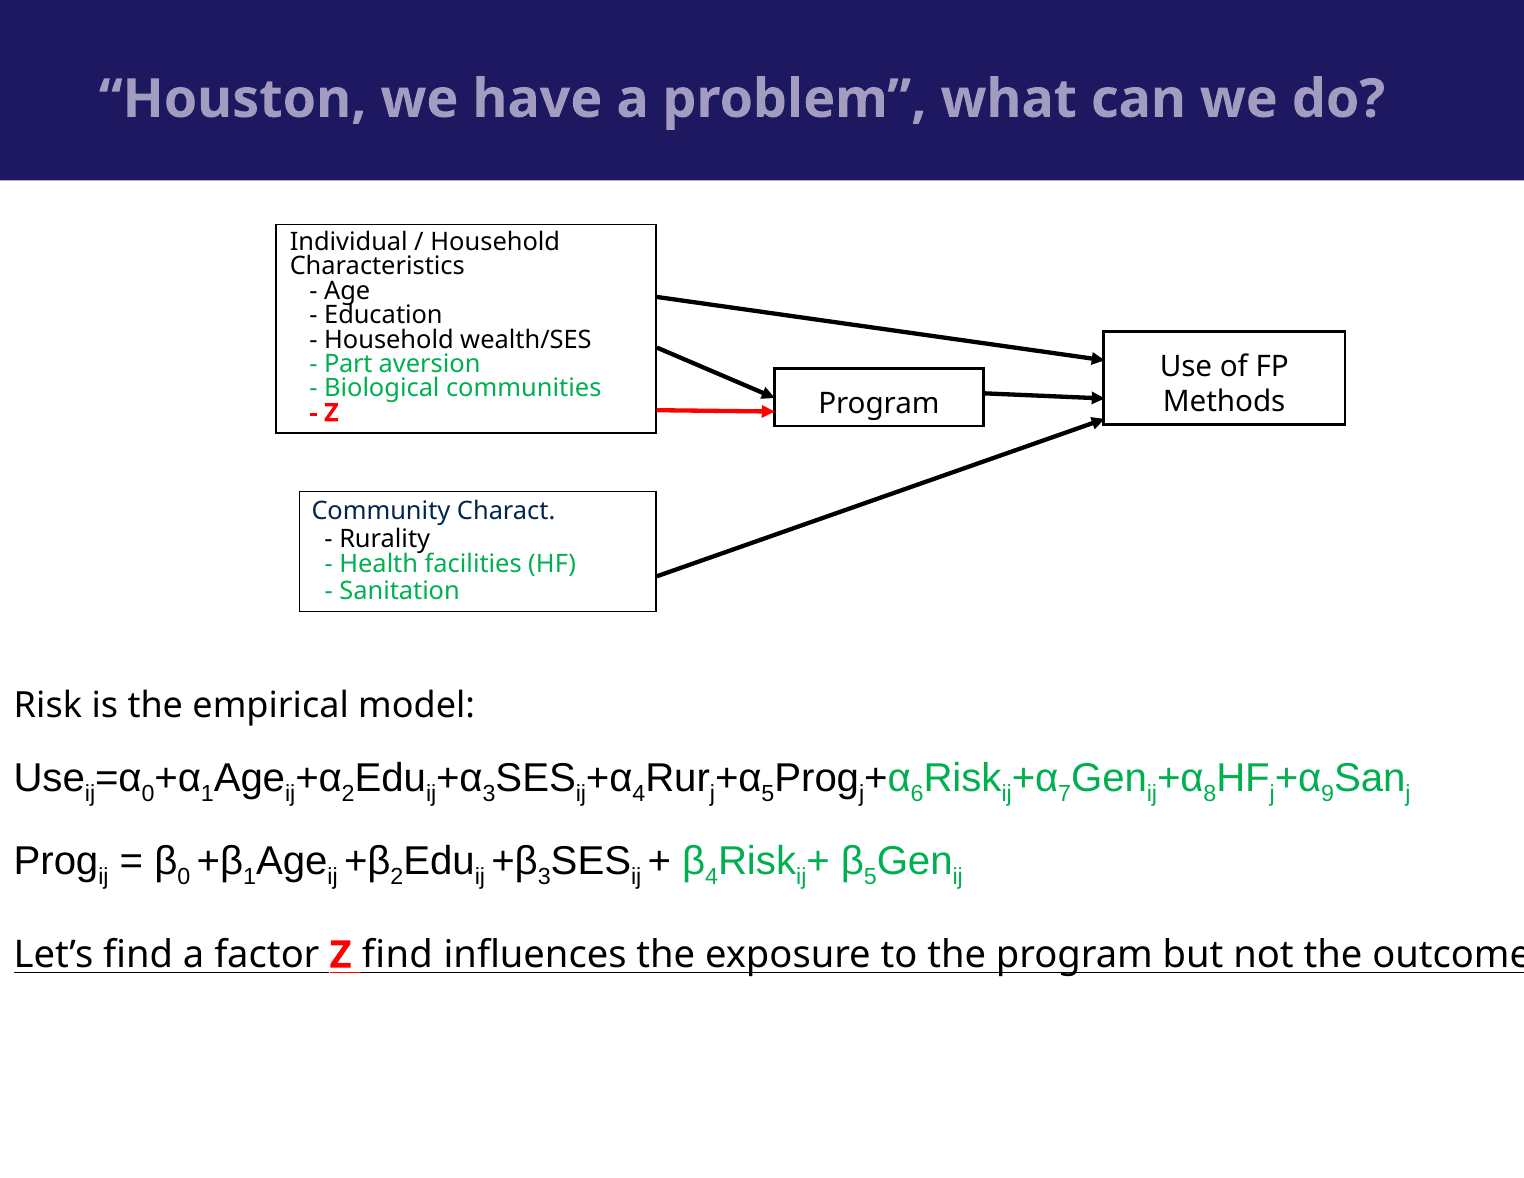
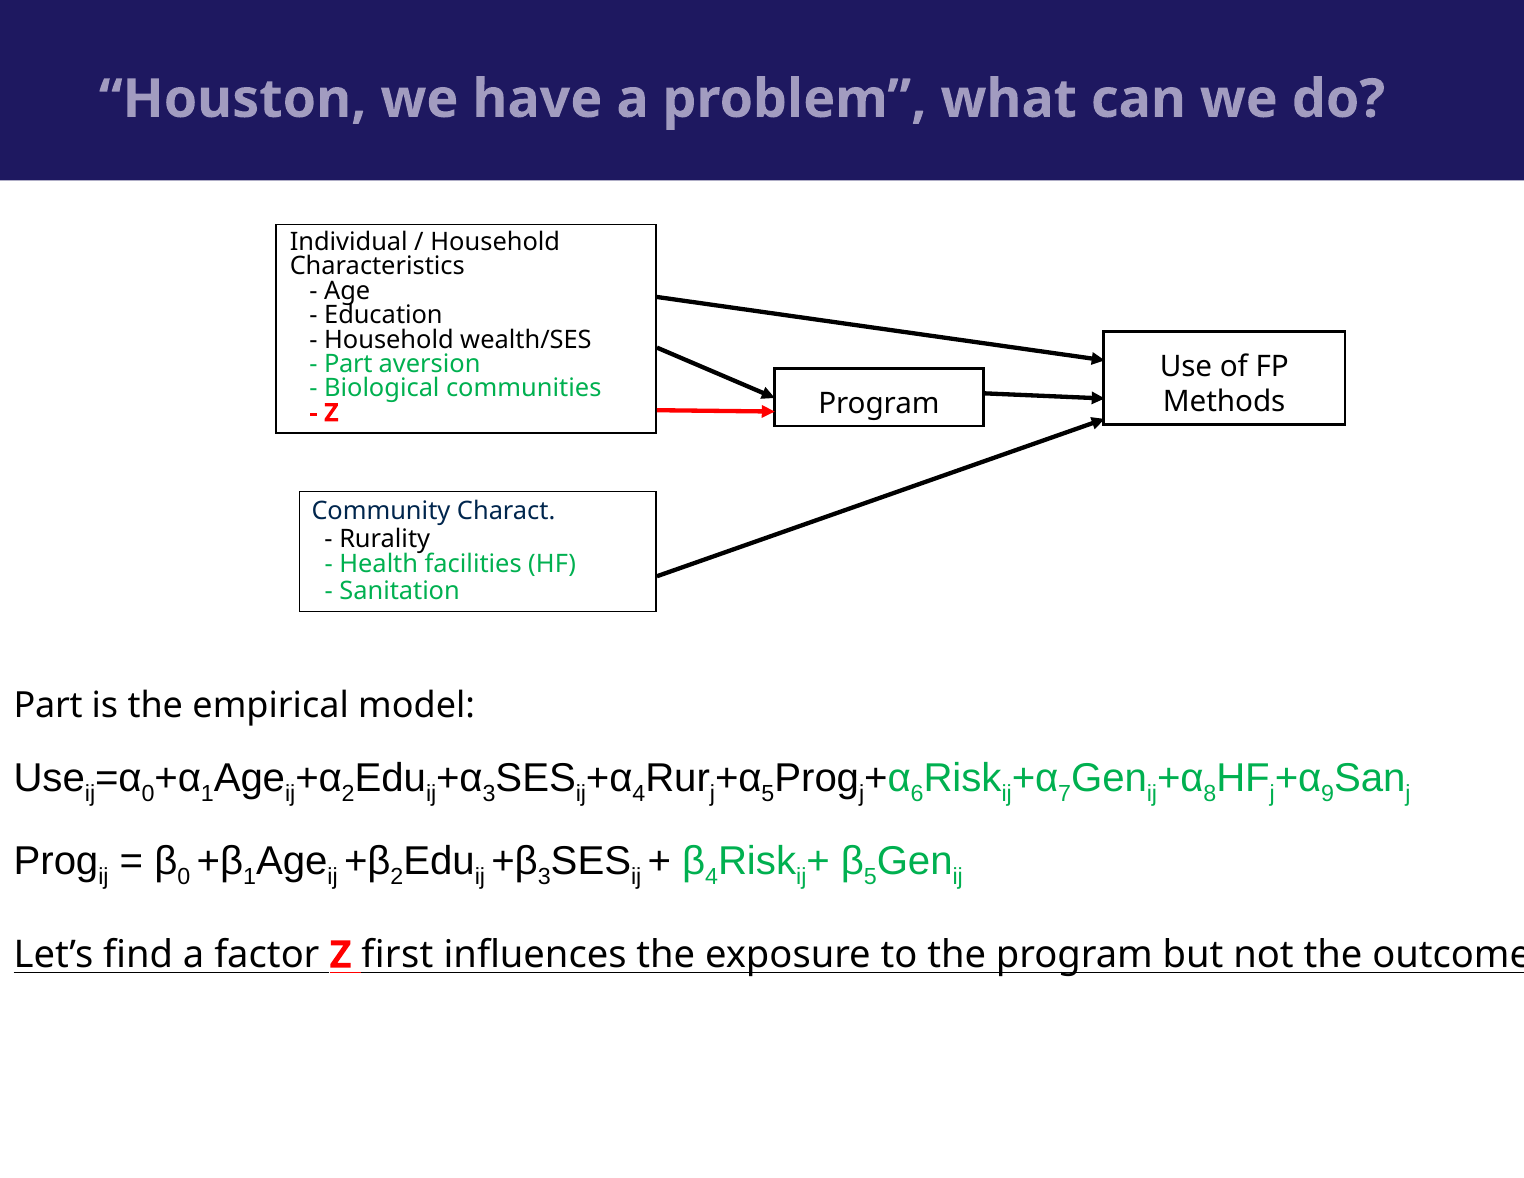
Risk: Risk -> Part (48, 705)
Z find: find -> first (397, 955)
